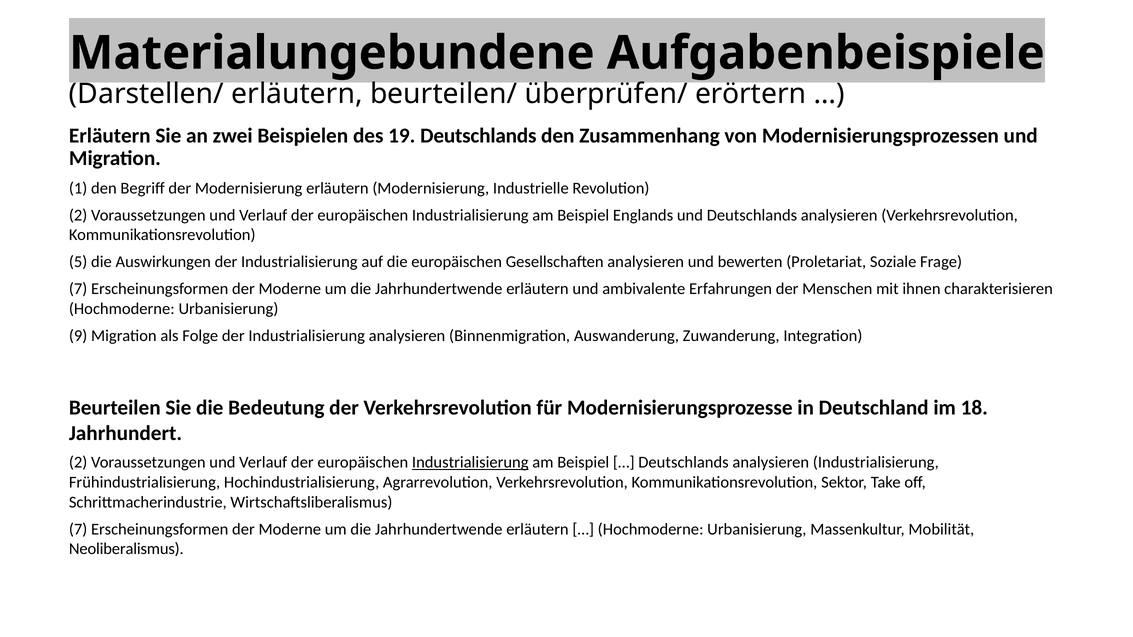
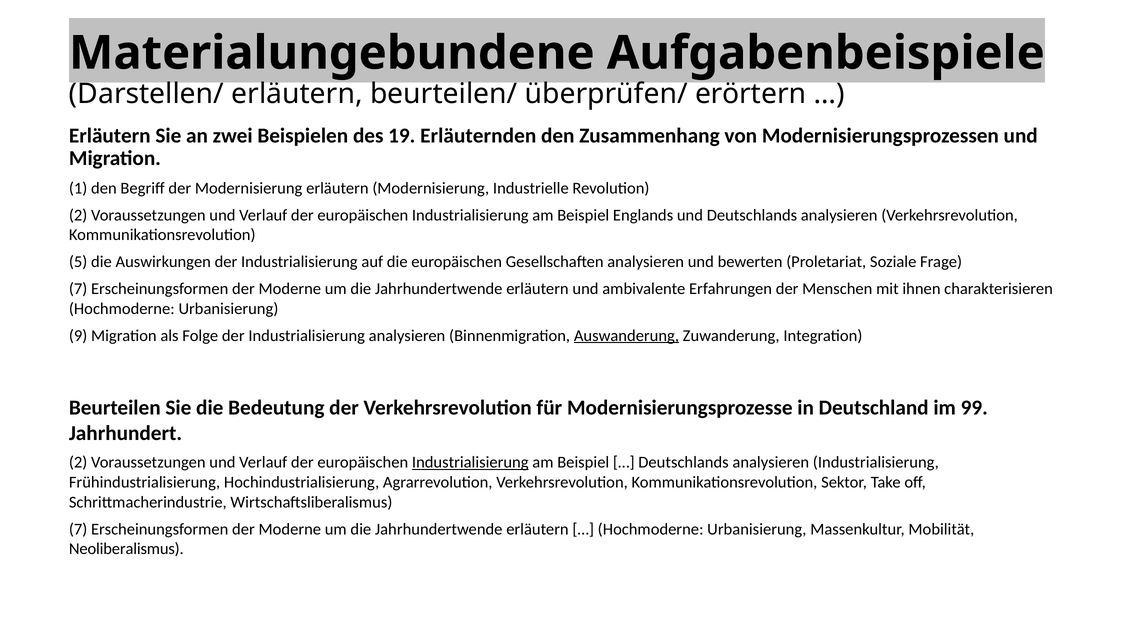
19 Deutschlands: Deutschlands -> Erläuternden (478, 136)
Auswanderung underline: none -> present (626, 336)
18: 18 -> 99 (974, 408)
